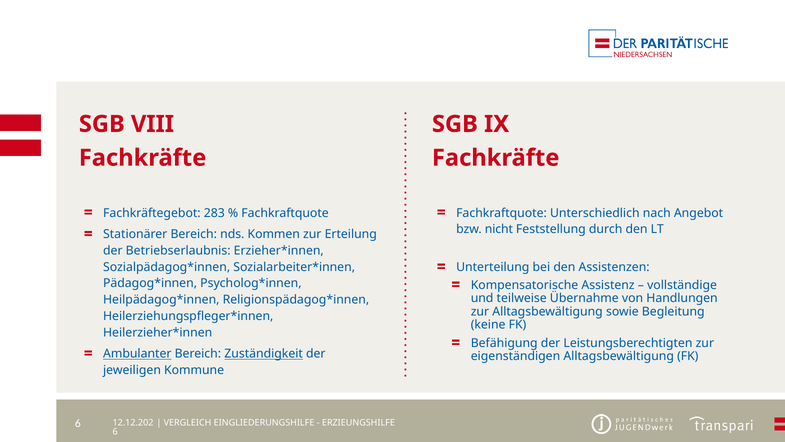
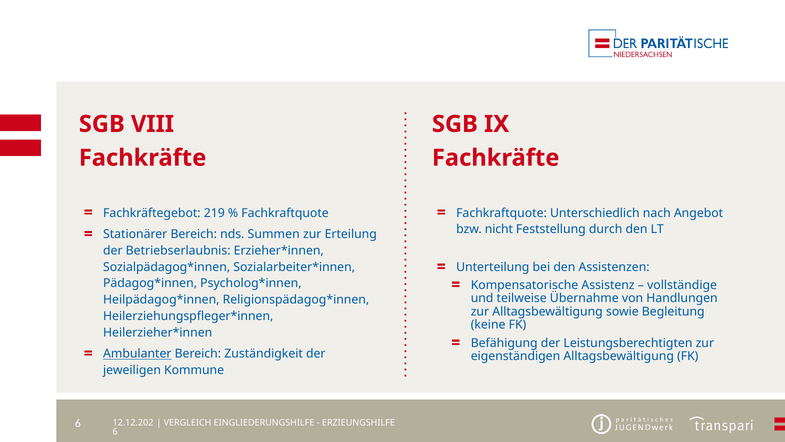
283: 283 -> 219 (214, 213)
Kommen: Kommen -> Summen (274, 234)
Zuständigkeit underline: present -> none (264, 354)
